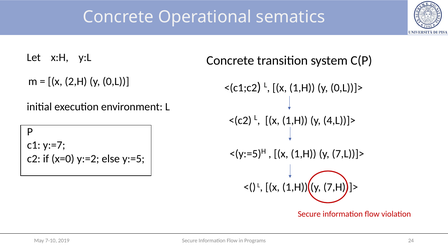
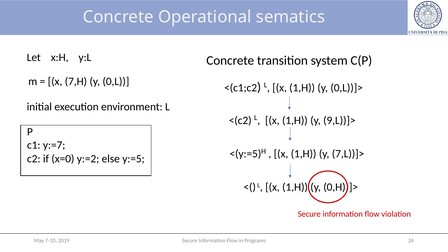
2,H: 2,H -> 7,H (76, 82)
4,L))]>: 4,L))]> -> 9,L))]> (339, 120)
7,H))]>: 7,H))]> -> 0,H))]> (341, 187)
